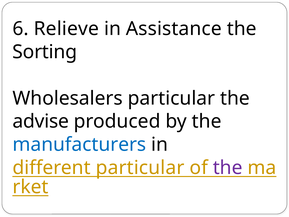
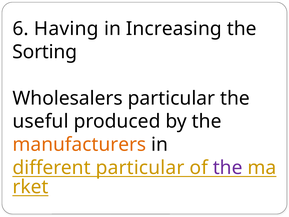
Relieve: Relieve -> Having (66, 29)
Assistance: Assistance -> Increasing (174, 29)
advise: advise -> useful (41, 121)
manufacturers colour: blue -> orange (79, 144)
